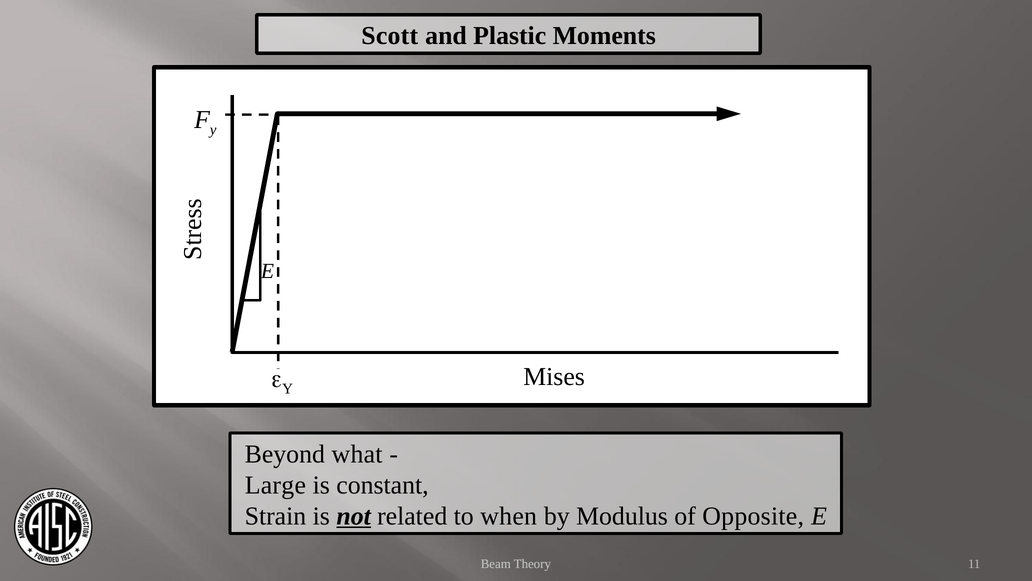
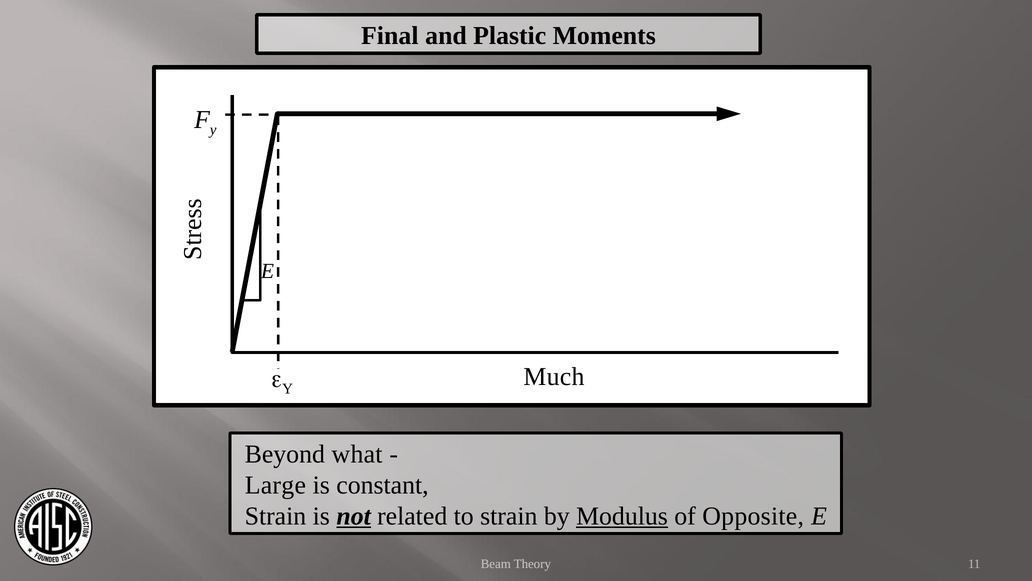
Scott: Scott -> Final (390, 36)
Mises: Mises -> Much (554, 376)
to when: when -> strain (509, 516)
Modulus underline: none -> present (622, 516)
